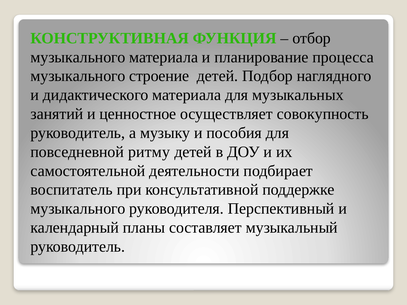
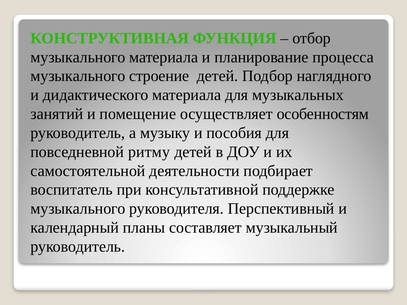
ценностное: ценностное -> помещение (138, 114)
совокупность: совокупность -> особенностям (323, 114)
